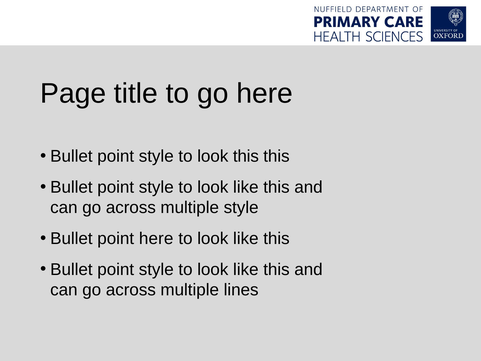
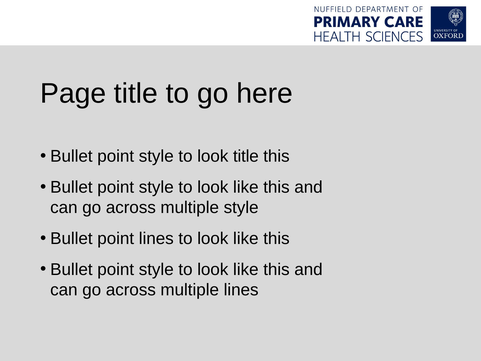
look this: this -> title (246, 156)
point here: here -> lines (156, 239)
